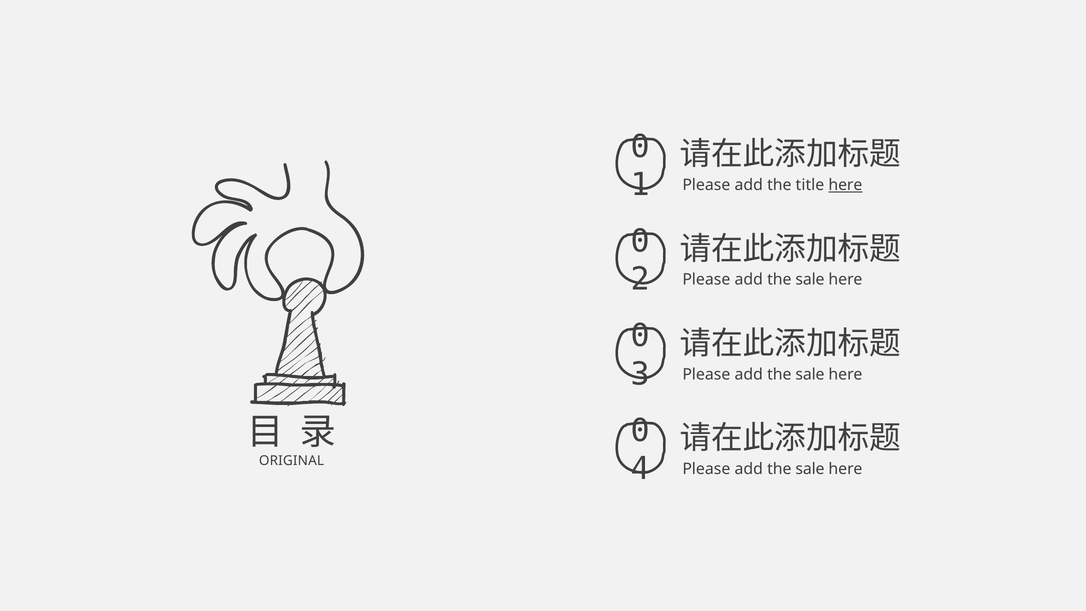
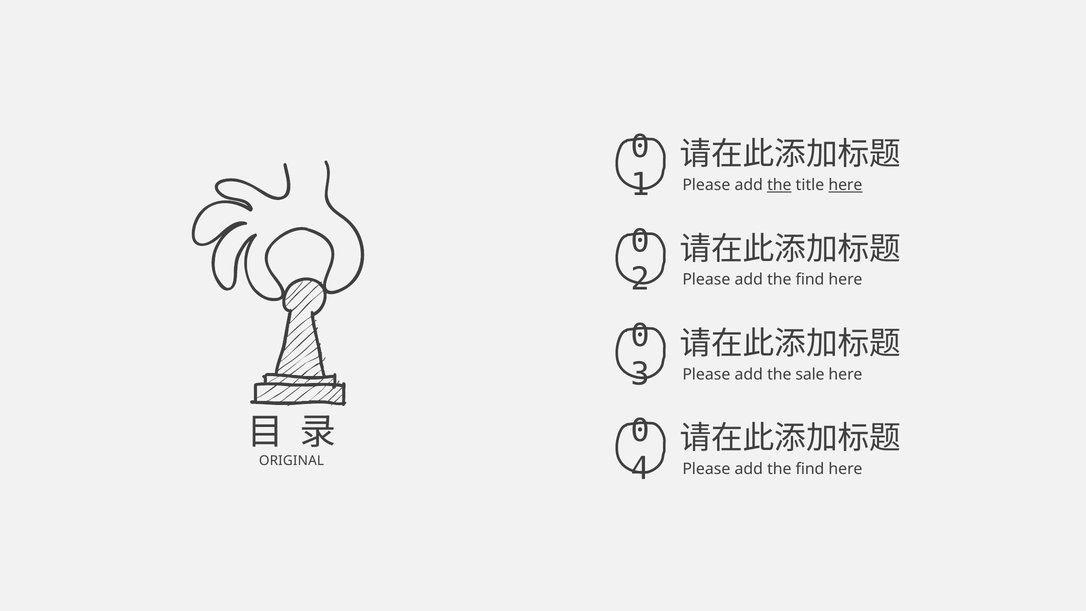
the underline: none -> present (779, 185)
sale: sale -> find (810, 280)
sale: sale -> find (810, 469)
